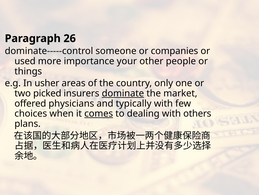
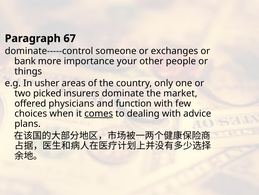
26: 26 -> 67 (70, 38)
companies: companies -> exchanges (174, 51)
used: used -> bank (25, 61)
dominate underline: present -> none (123, 93)
typically: typically -> function (134, 103)
others: others -> advice (197, 113)
